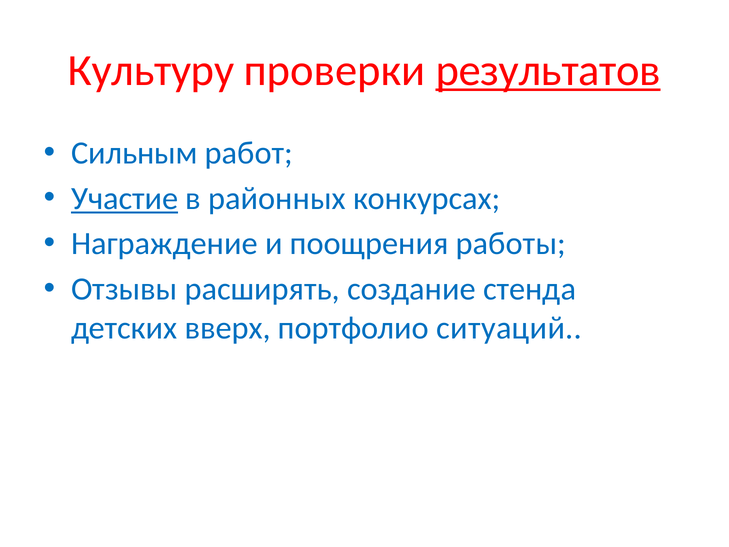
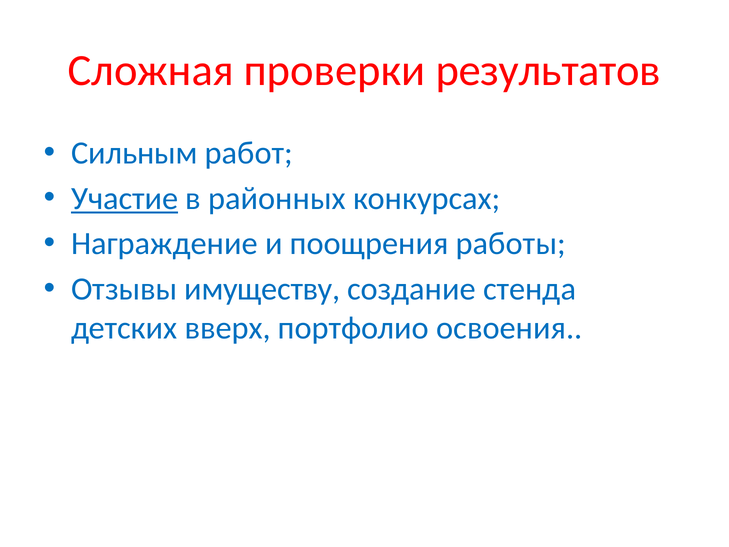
Культуру: Культуру -> Сложная (151, 71)
результатов underline: present -> none (548, 71)
расширять: расширять -> имуществу (262, 289)
ситуаций: ситуаций -> освоения (509, 328)
